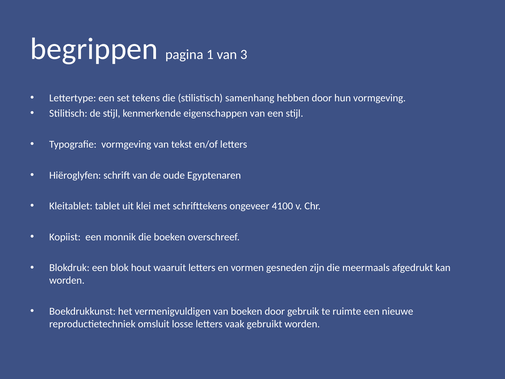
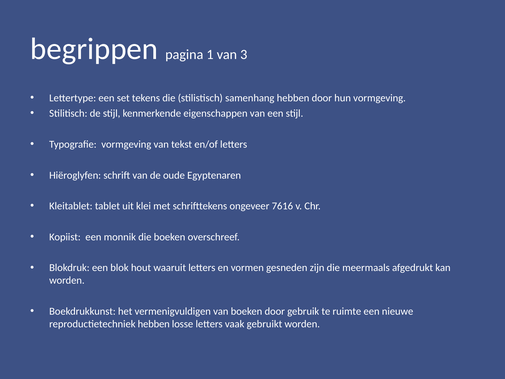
4100: 4100 -> 7616 (282, 206)
reproductietechniek omsluit: omsluit -> hebben (154, 324)
